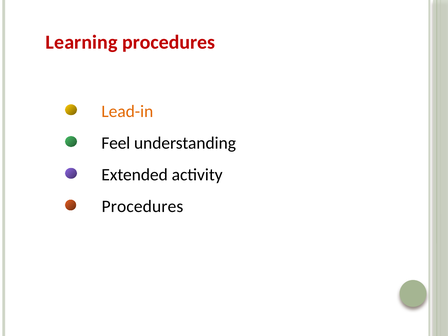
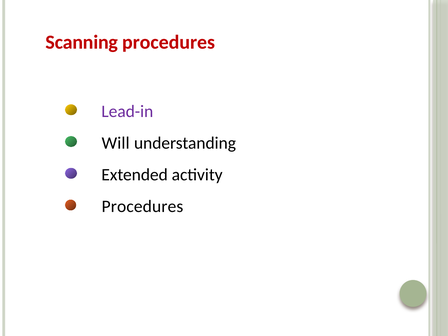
Learning: Learning -> Scanning (82, 42)
Lead-in colour: orange -> purple (127, 111)
Feel: Feel -> Will (116, 143)
